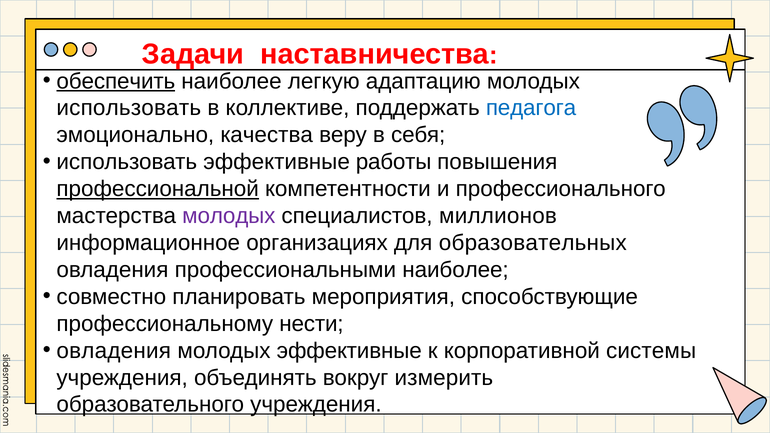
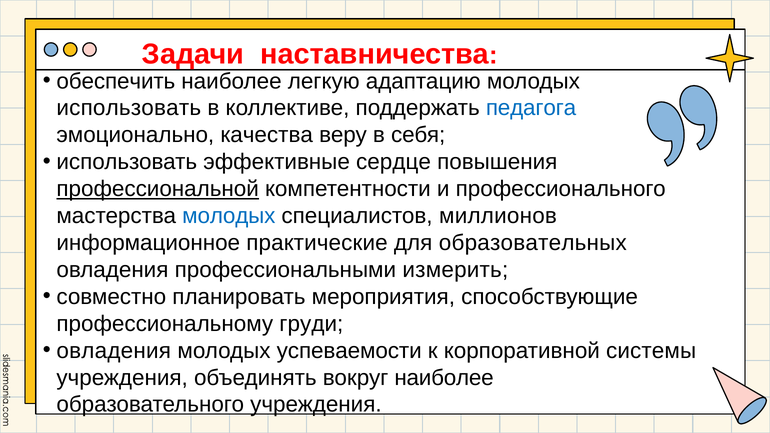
обеспечить underline: present -> none (116, 81)
работы: работы -> сердце (393, 162)
молодых colour: purple -> blue (229, 216)
организациях: организациях -> практические (317, 243)
профессиональными наиболее: наиболее -> измерить (455, 270)
нести: нести -> груди (311, 324)
молодых эффективные: эффективные -> успеваемости (349, 351)
вокруг измерить: измерить -> наиболее (444, 378)
